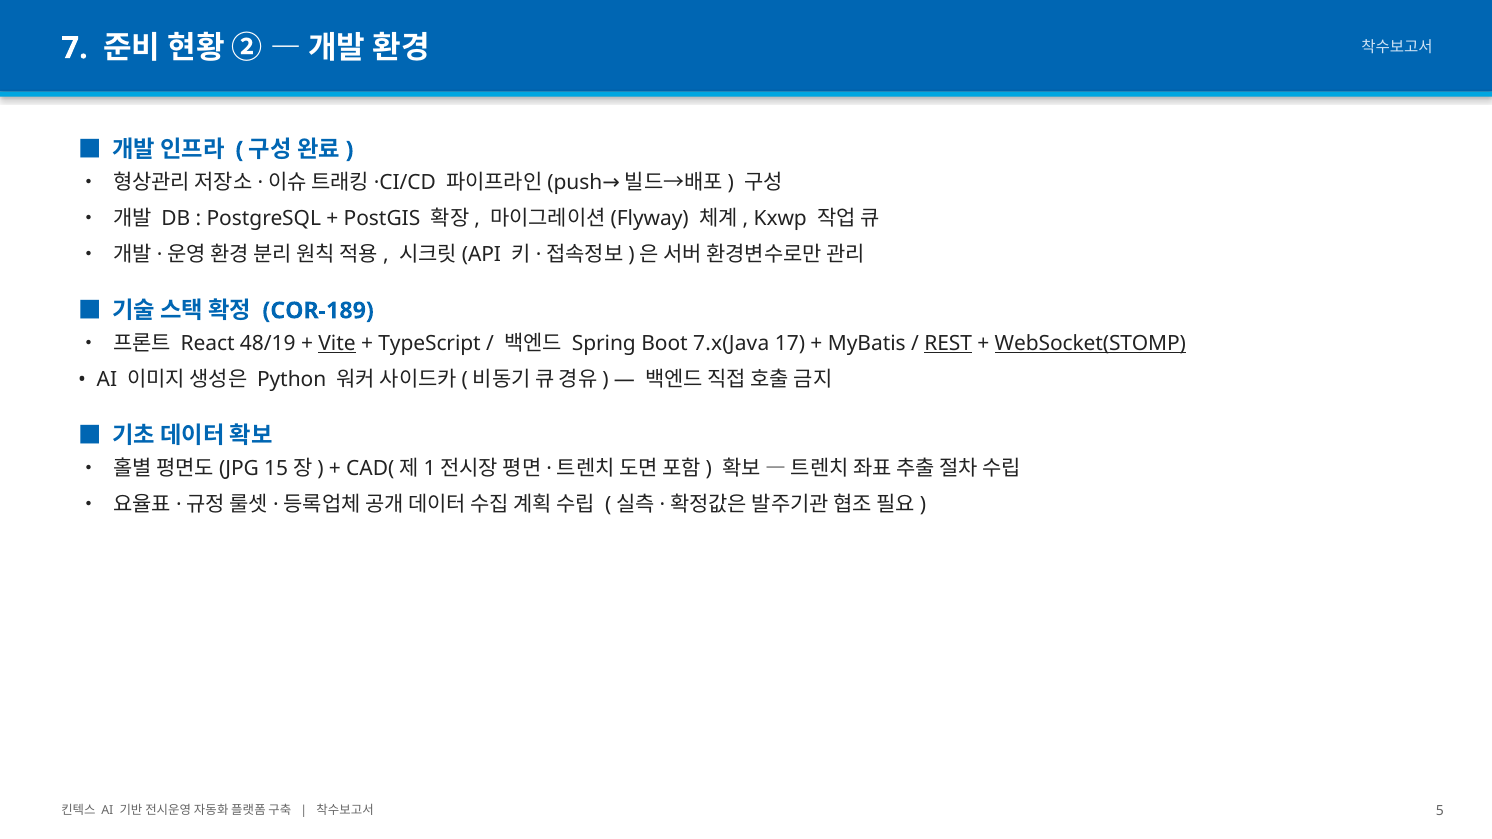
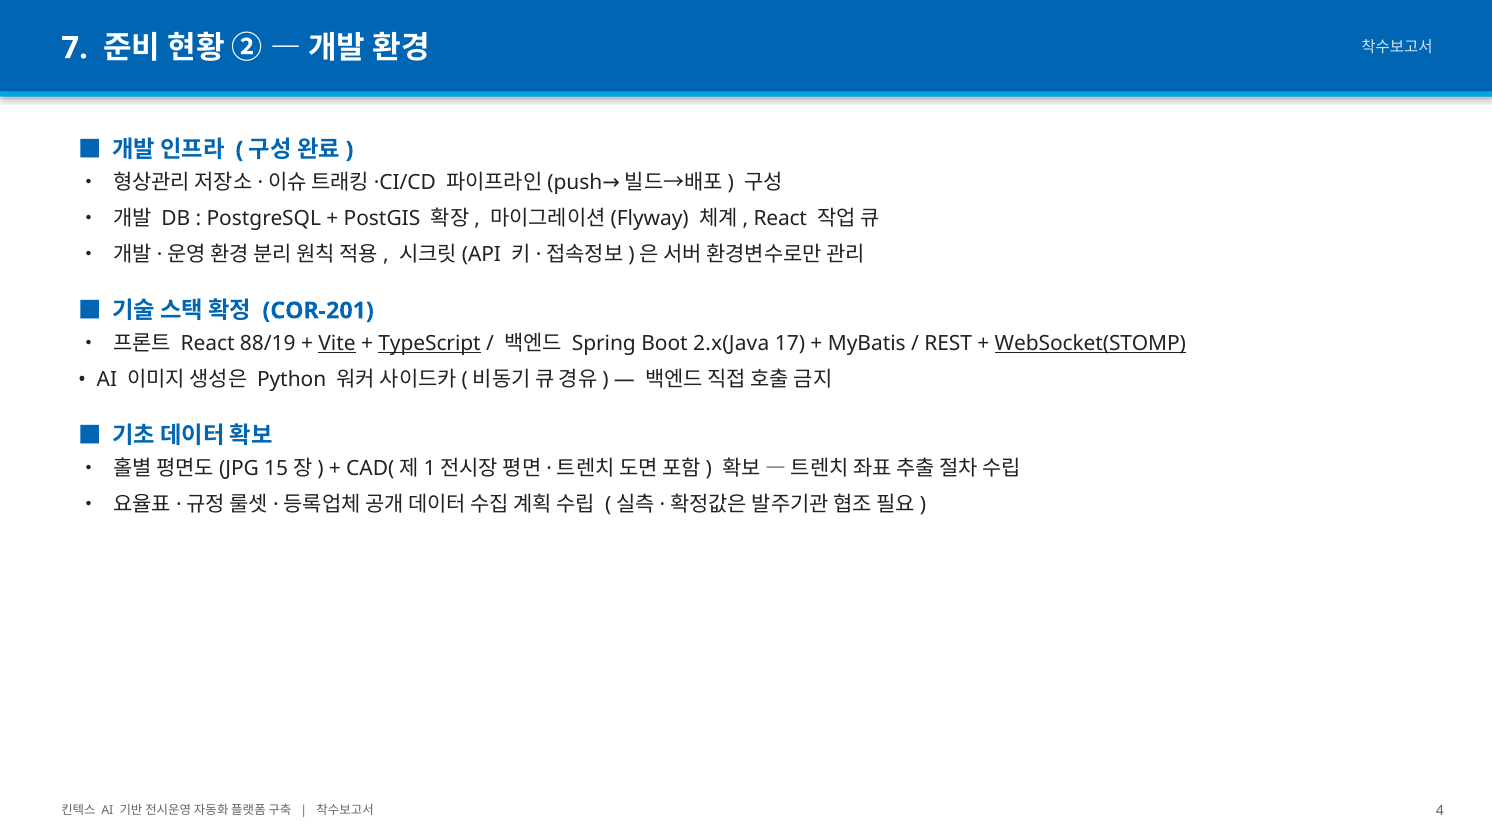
Kxwp: Kxwp -> React (780, 218)
COR-189: COR-189 -> COR-201 (318, 311)
48/19: 48/19 -> 88/19 (268, 343)
TypeScript underline: none -> present (430, 343)
7.x(Java: 7.x(Java -> 2.x(Java (731, 343)
REST underline: present -> none (948, 343)
5: 5 -> 4 (1440, 812)
